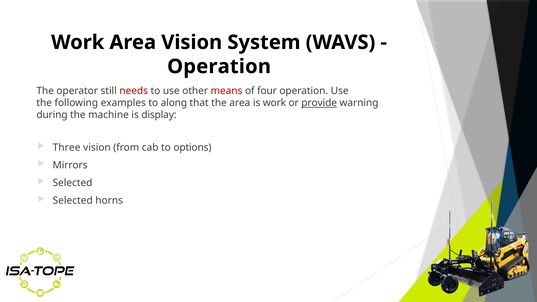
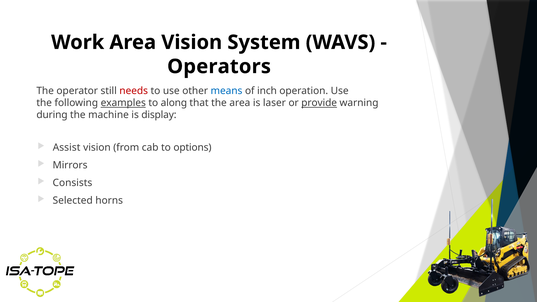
Operation: Operation -> Operators (219, 67)
means colour: red -> blue (227, 91)
four: four -> inch (267, 91)
examples underline: none -> present (123, 103)
is work: work -> laser (274, 103)
Three: Three -> Assist (67, 148)
Selected: Selected -> Consists (72, 183)
